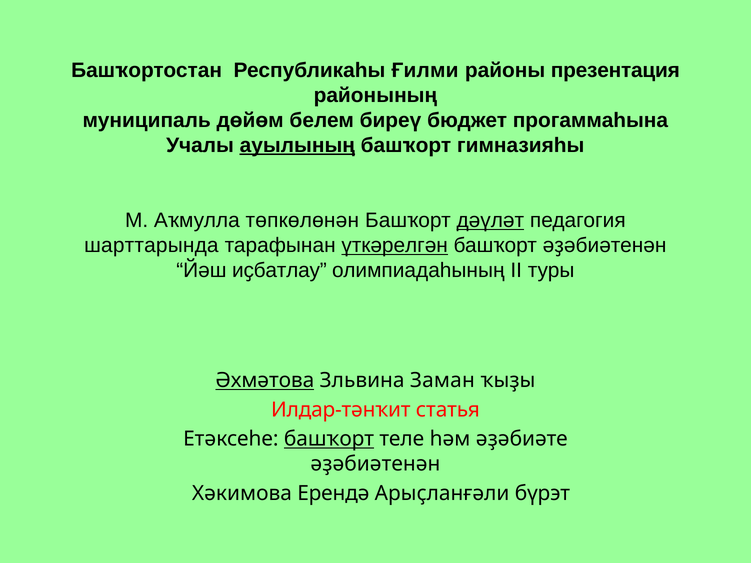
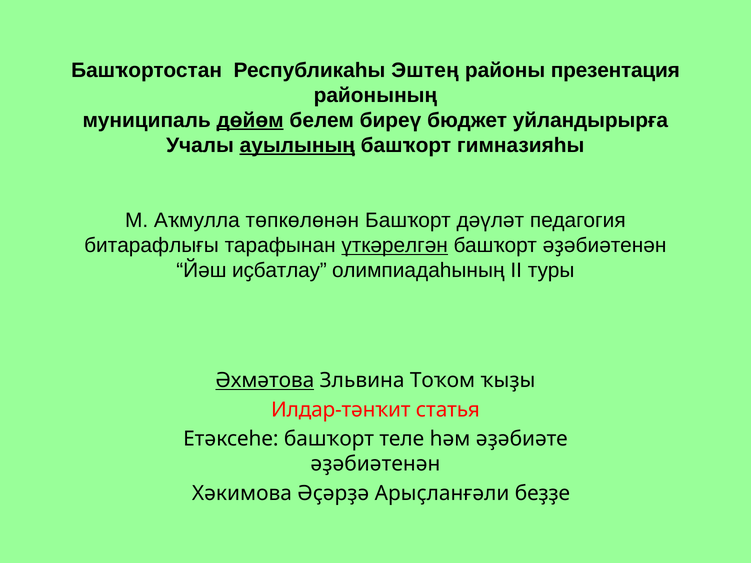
Ғилми: Ғилми -> Эштең (425, 70)
дөйөм underline: none -> present (250, 120)
прогаммаһына: прогаммаһына -> уйландырырға (590, 120)
дәүләт underline: present -> none (490, 221)
шарттарында: шарттарында -> битарафлығы (151, 246)
Заман: Заман -> Тоҡом (443, 381)
башҡорт underline: present -> none (329, 439)
Ерендә: Ерендә -> Әҫәрҙә (333, 493)
бүрэт: бүрэт -> беҙҙе (542, 493)
